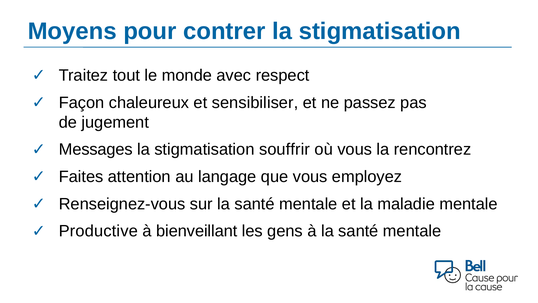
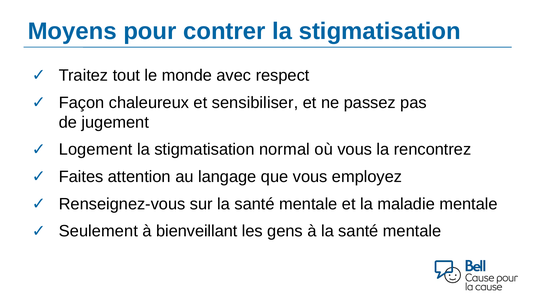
Messages: Messages -> Logement (96, 150)
souffrir: souffrir -> normal (285, 150)
Productive: Productive -> Seulement (98, 231)
